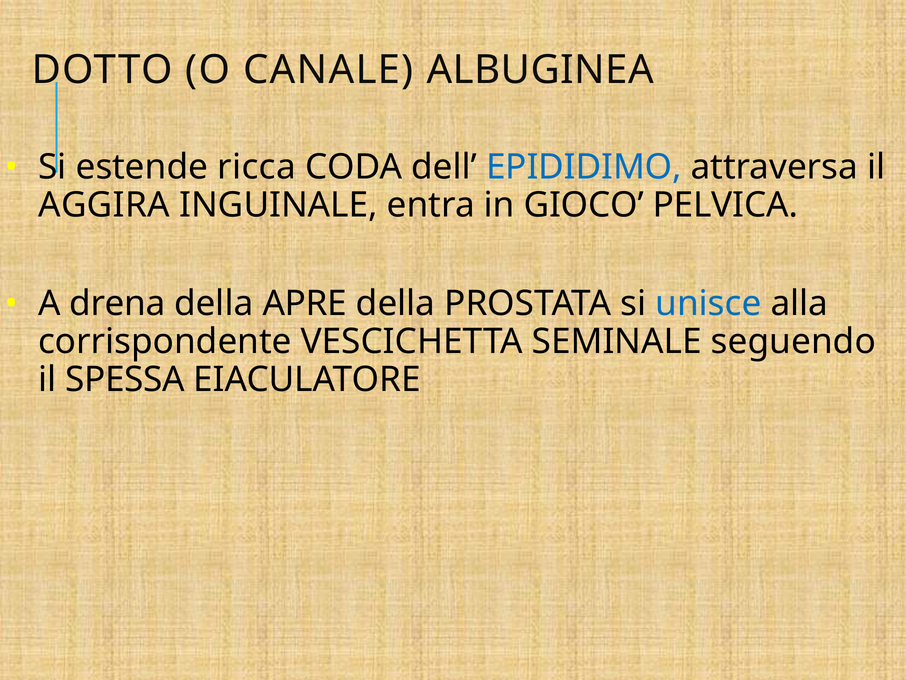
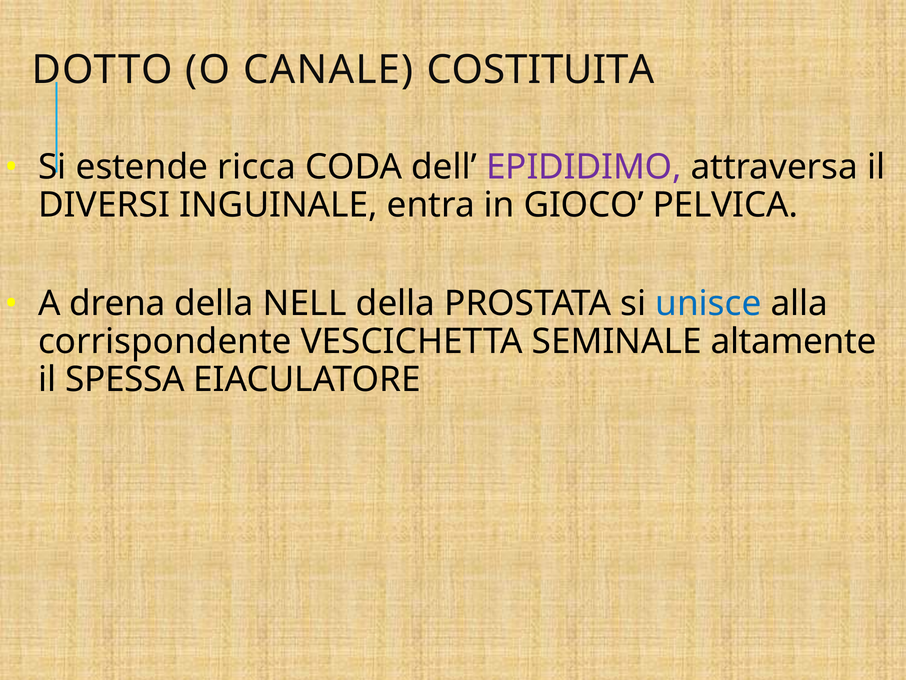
ALBUGINEA: ALBUGINEA -> COSTITUITA (540, 70)
EPIDIDIMO colour: blue -> purple (584, 167)
AGGIRA: AGGIRA -> DIVERSI (104, 205)
APRE: APRE -> NELL (305, 303)
seguendo: seguendo -> altamente (794, 341)
